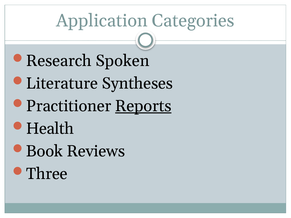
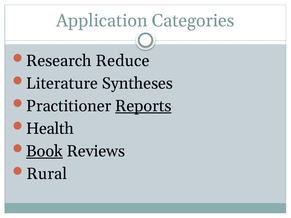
Spoken: Spoken -> Reduce (123, 61)
Book underline: none -> present (44, 151)
Three: Three -> Rural (47, 174)
